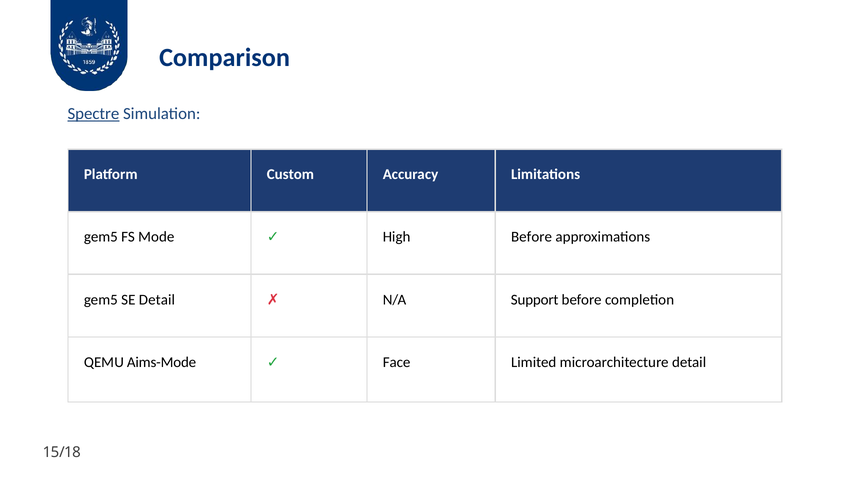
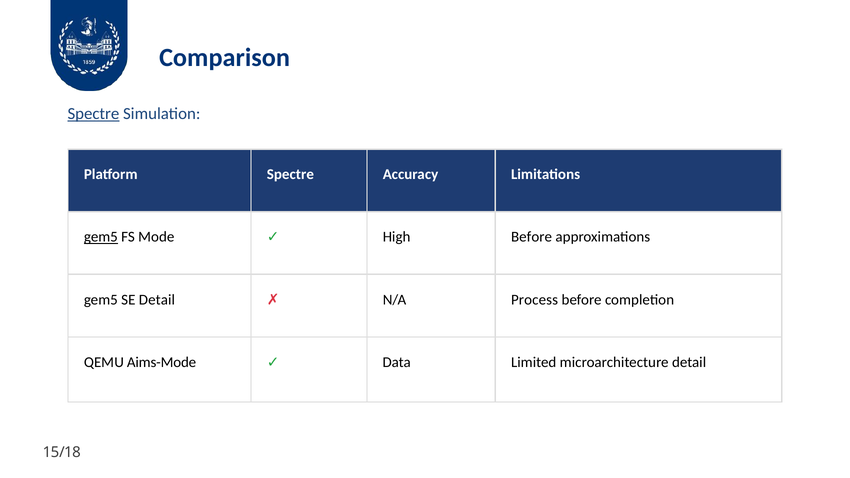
Platform Custom: Custom -> Spectre (290, 175)
gem5 underline: none -> present (101, 237)
Support: Support -> Process (535, 300)
Face: Face -> Data (397, 362)
